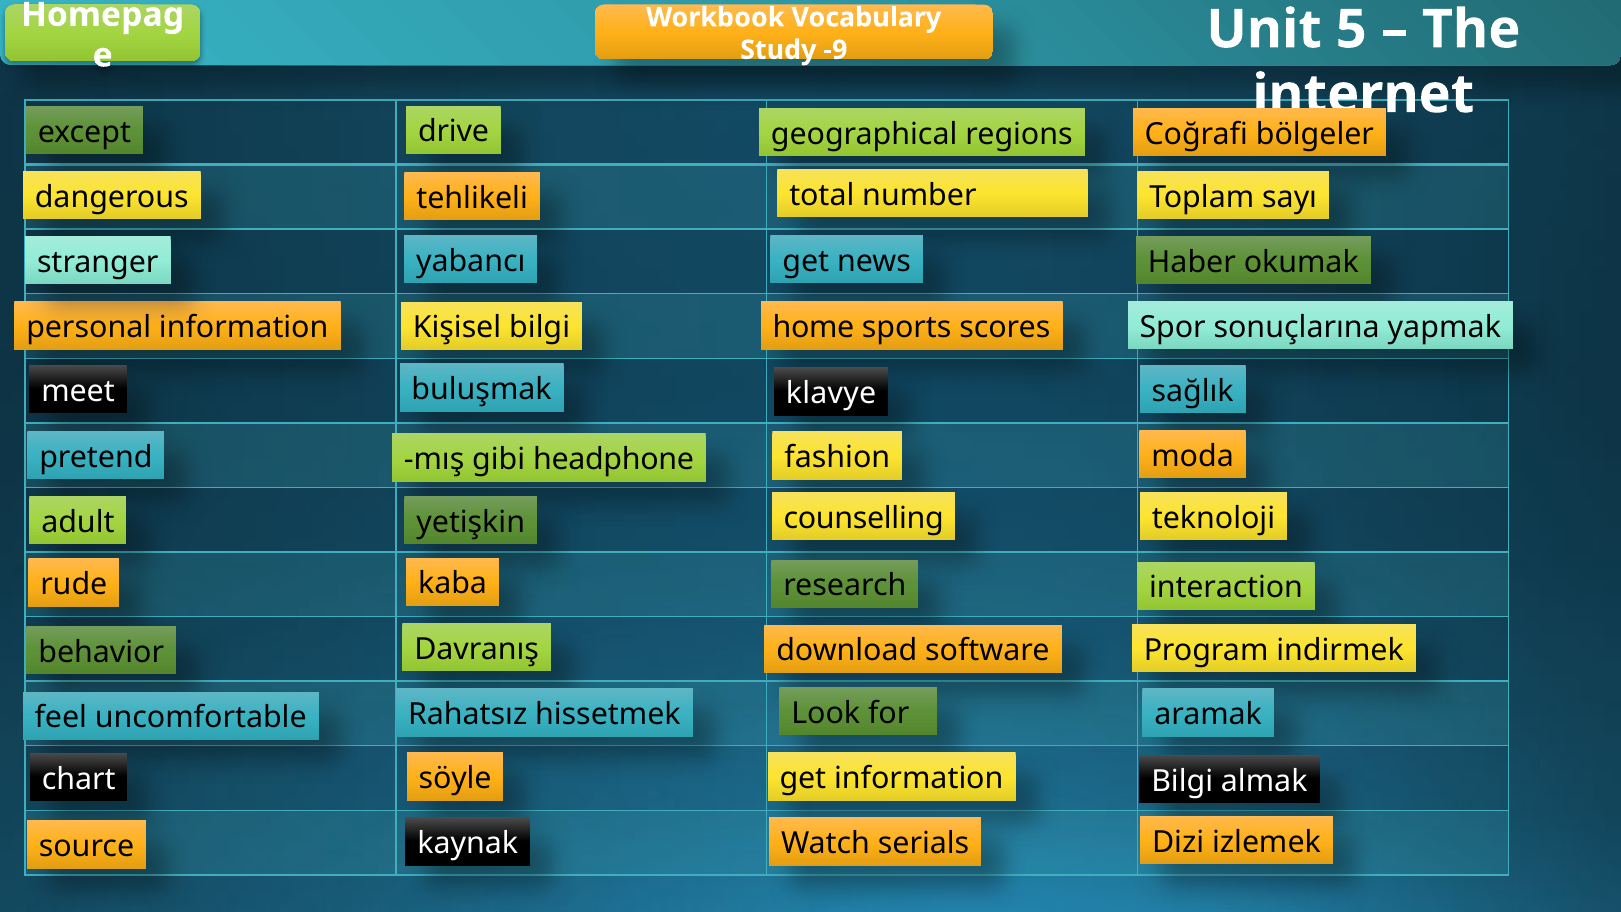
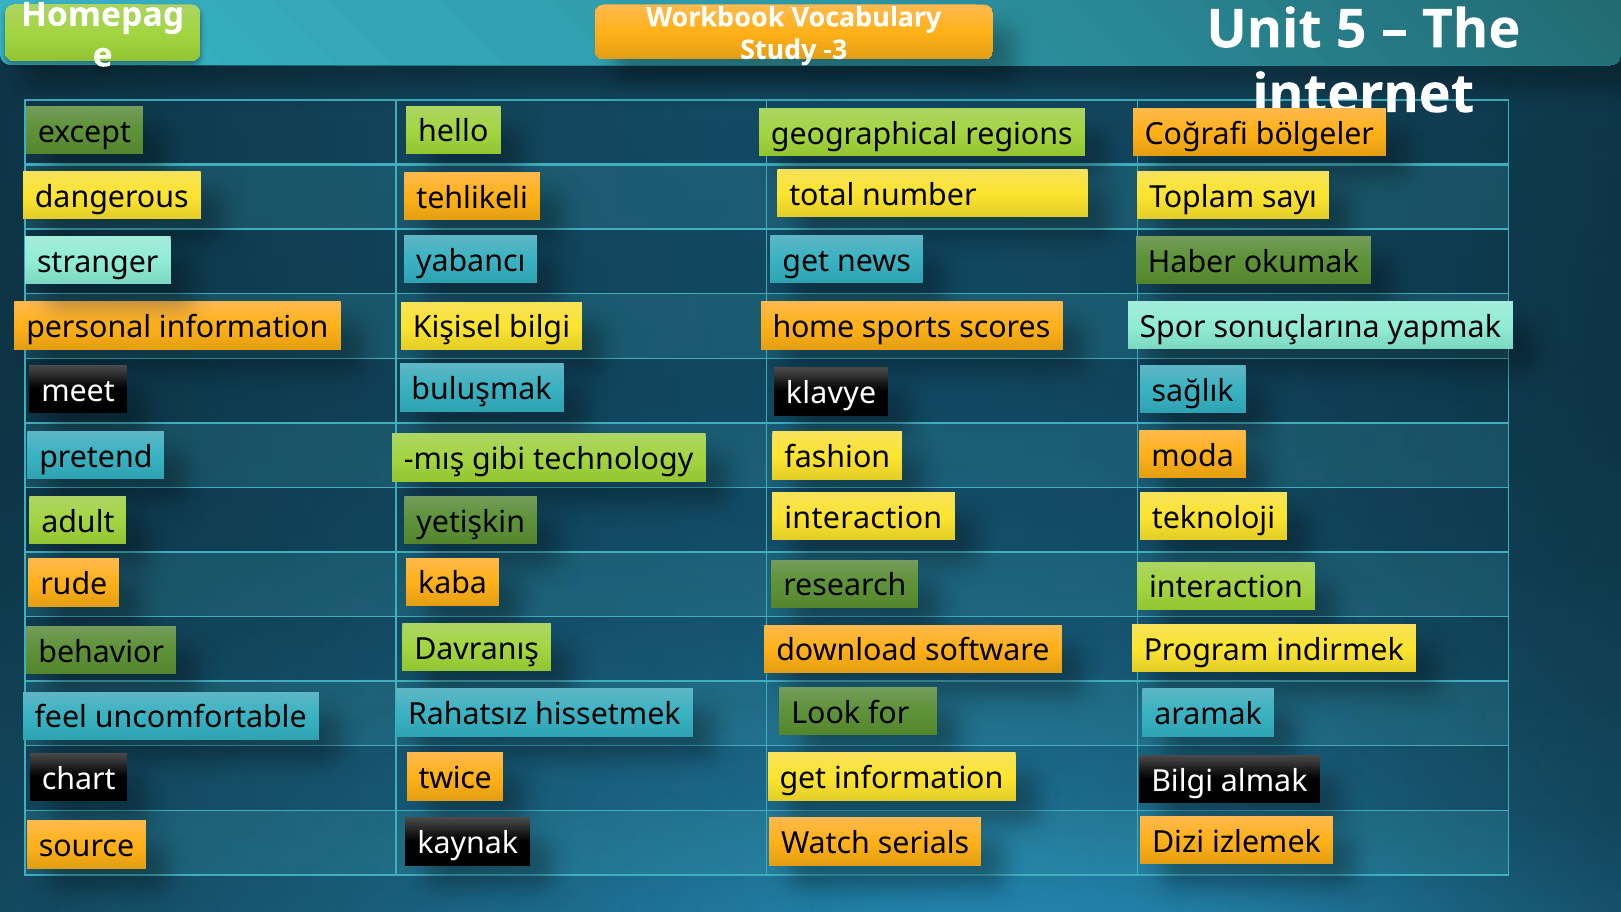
-9: -9 -> -3 (835, 50)
drive: drive -> hello (453, 132)
headphone: headphone -> technology (613, 460)
counselling: counselling -> interaction (863, 518)
söyle: söyle -> twice (455, 779)
